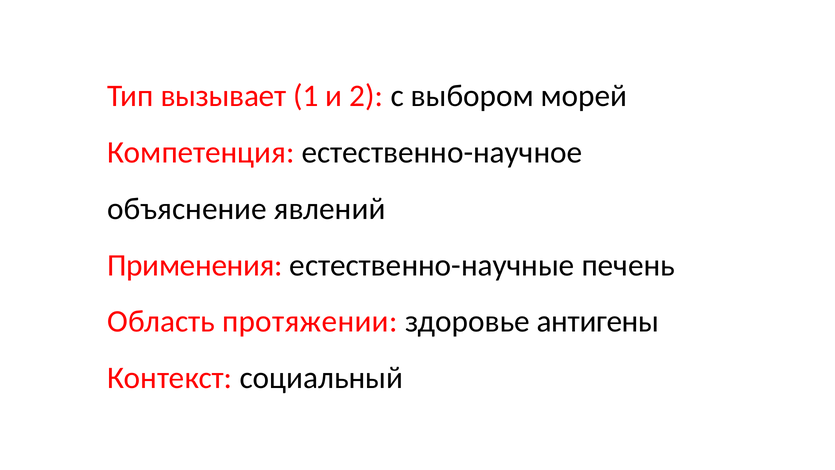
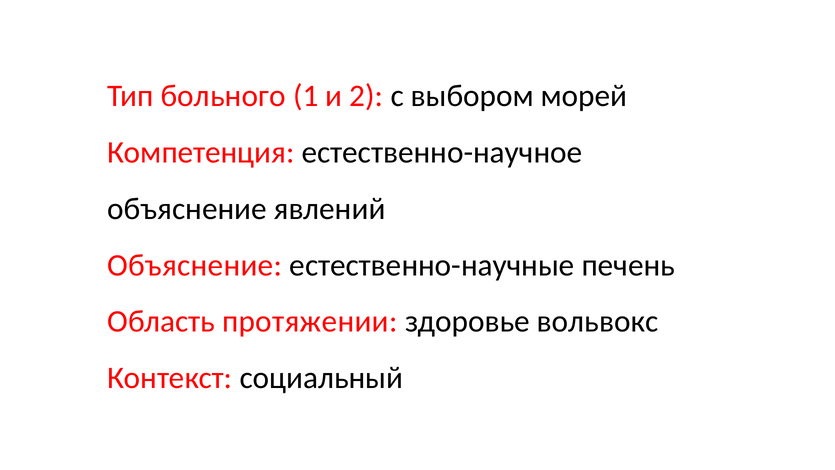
вызывает: вызывает -> больного (223, 96)
Применения: Применения -> Объяснение (195, 265)
антигены: антигены -> вольвокс (598, 321)
